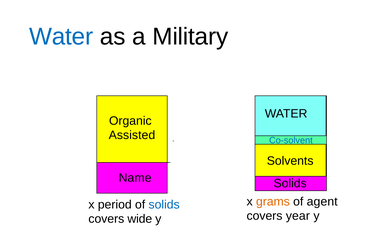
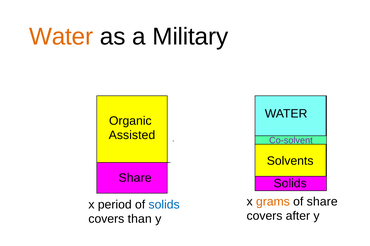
Water colour: blue -> orange (61, 37)
Co-solvent colour: blue -> purple (291, 140)
Name: Name -> Share (135, 178)
of agent: agent -> share (322, 202)
year: year -> after (298, 216)
wide: wide -> than (140, 219)
